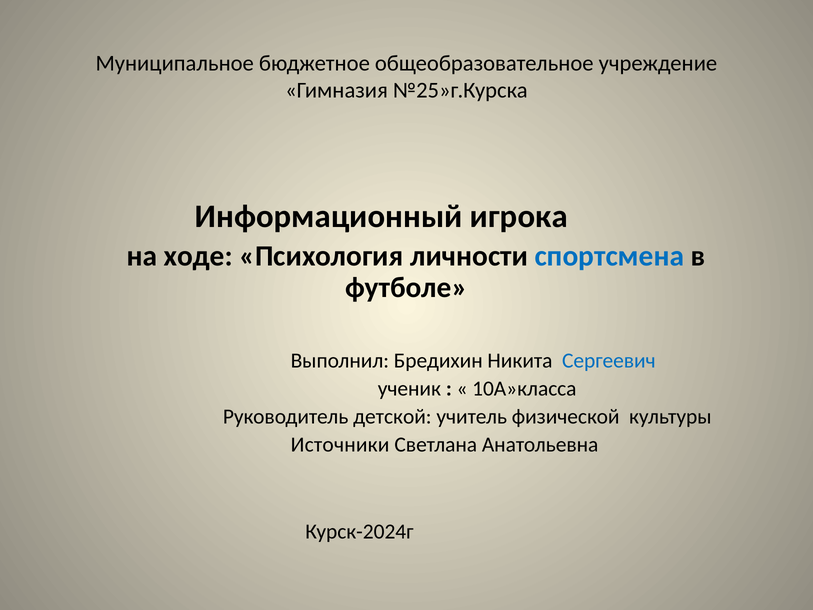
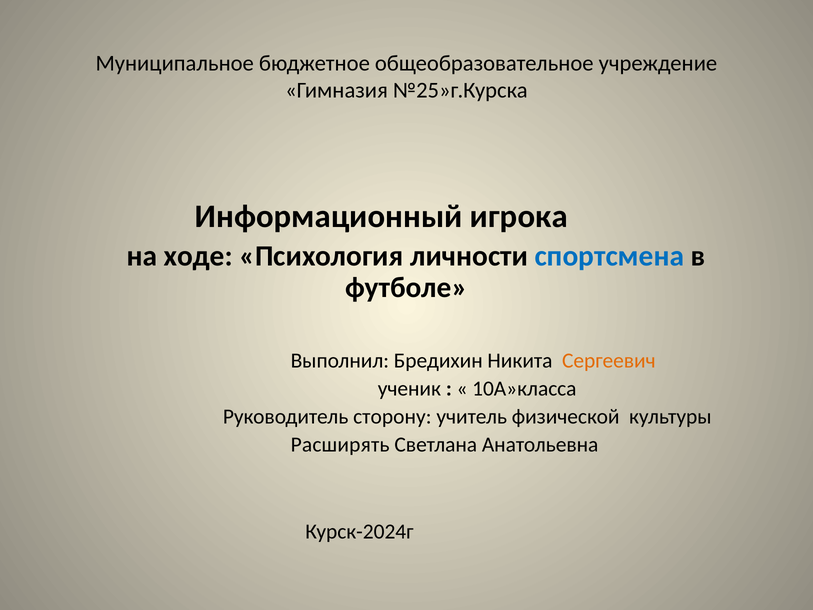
Сергеевич colour: blue -> orange (609, 360)
детской: детской -> сторону (392, 417)
Источники: Источники -> Расширять (340, 445)
